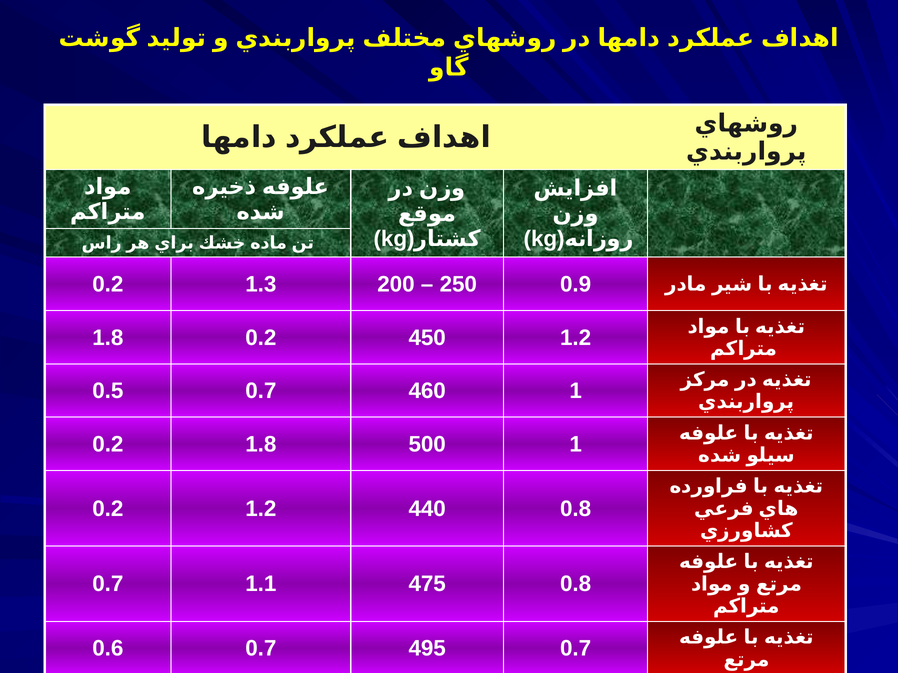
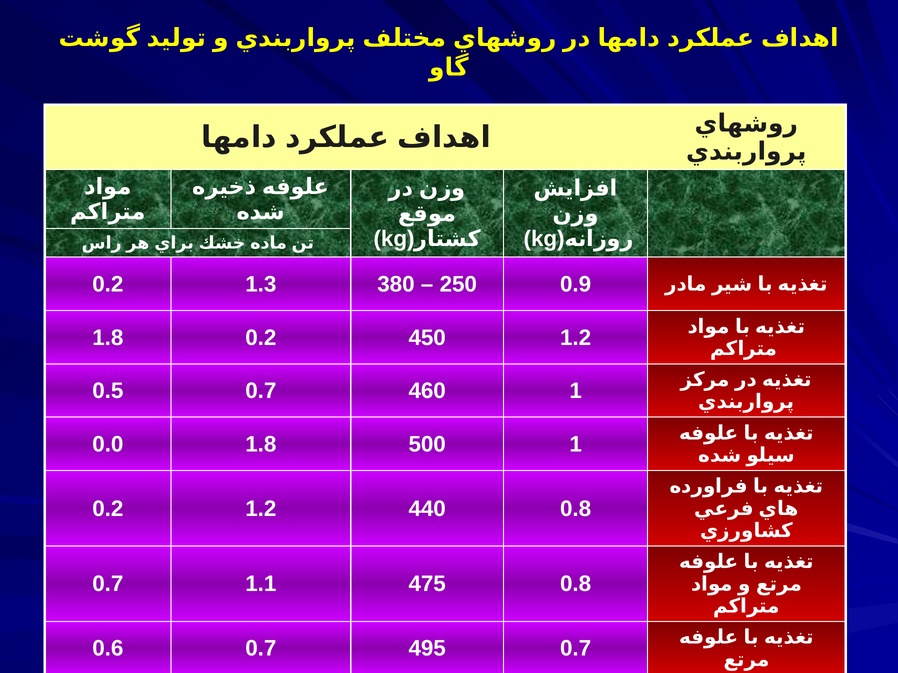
200: 200 -> 380 (396, 284)
0.2: 0.2 -> 0.0 (108, 445)
